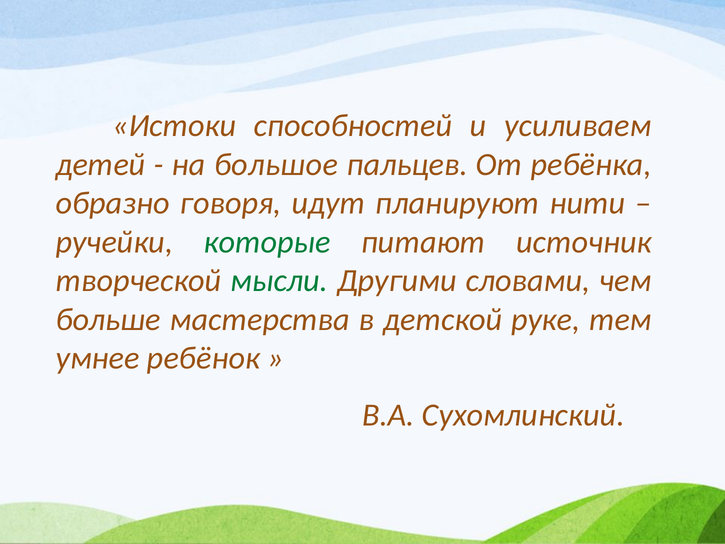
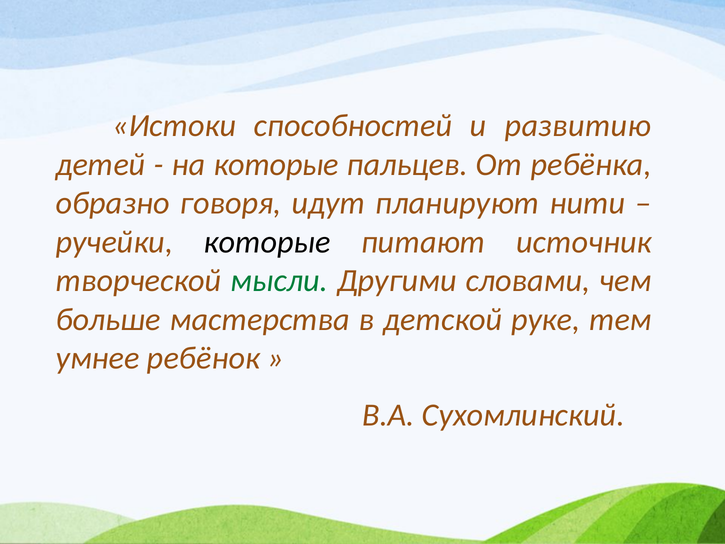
усиливаем: усиливаем -> развитию (578, 126)
на большое: большое -> которые (276, 165)
которые colour: green -> black (267, 242)
